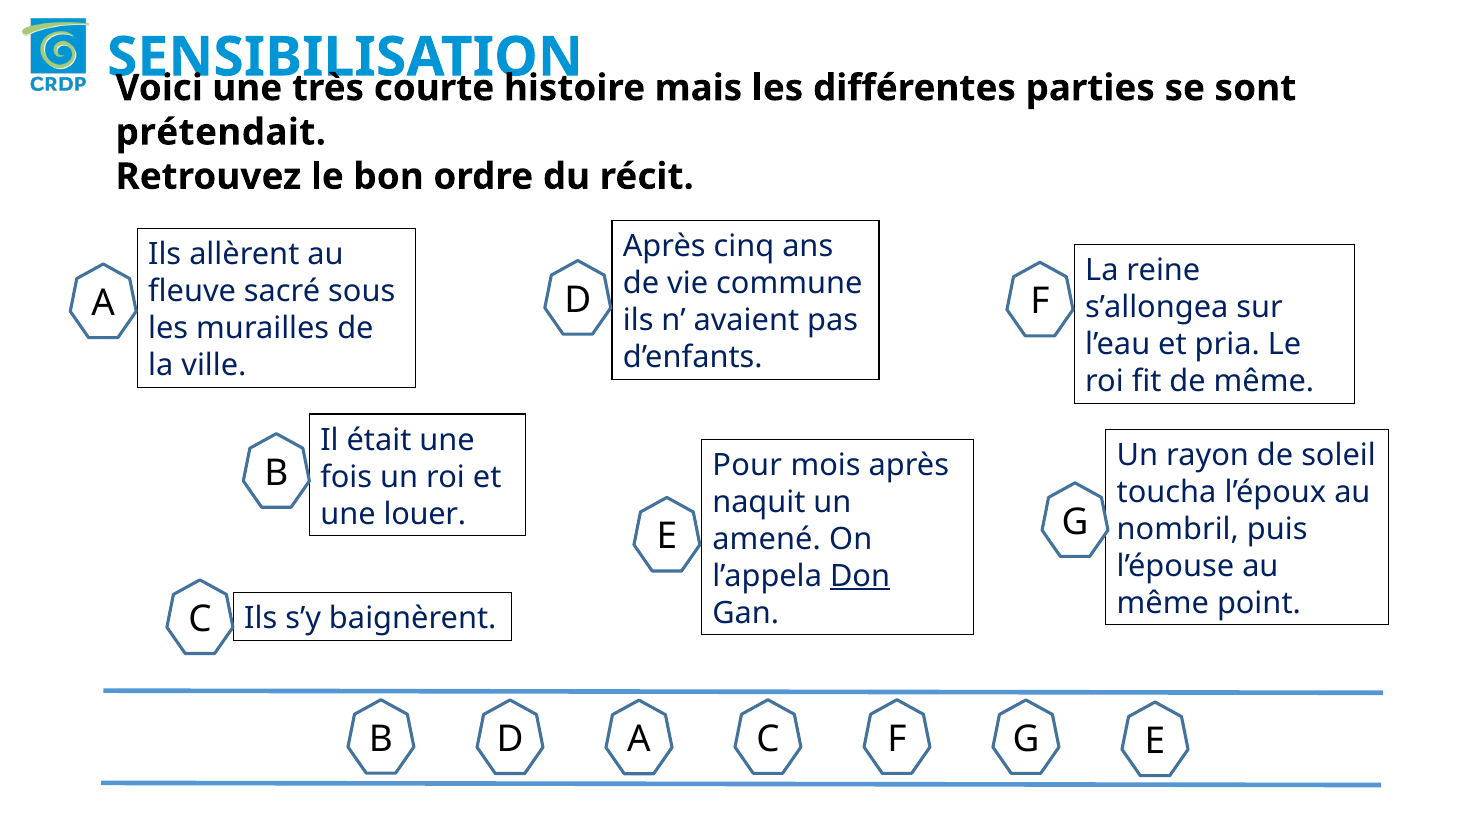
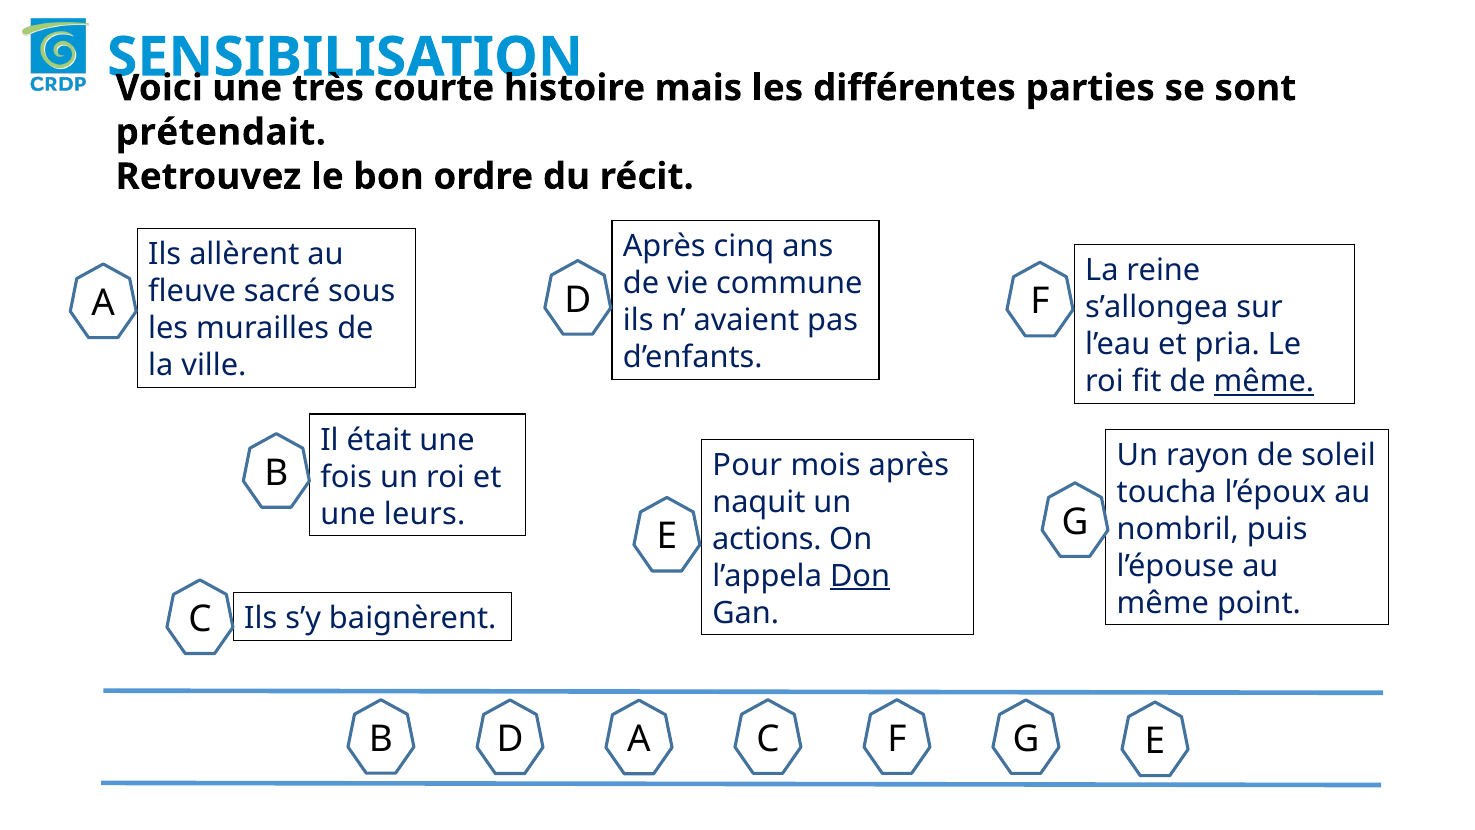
même underline: none -> present (1264, 381)
louer: louer -> leurs (425, 514)
amené: amené -> actions (767, 539)
